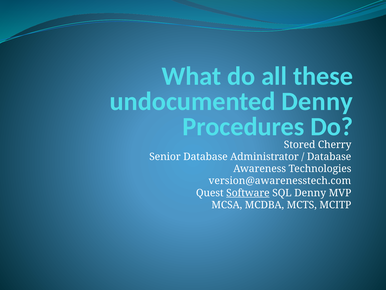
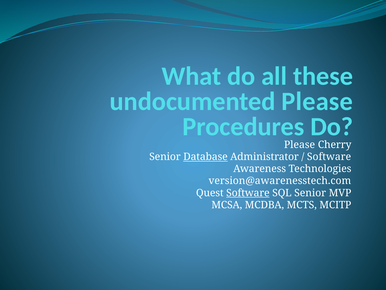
undocumented Denny: Denny -> Please (317, 101)
Stored: Stored -> Please (300, 145)
Database underline: none -> present (205, 157)
Database: Database -> Software (329, 157)
SQL Denny: Denny -> Senior (310, 193)
